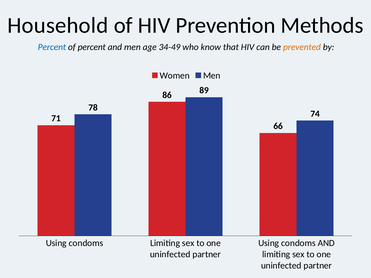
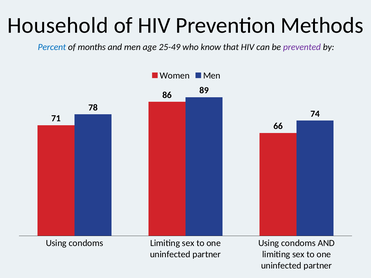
of percent: percent -> months (92, 47)
34-49: 34-49 -> 25-49 (170, 47)
prevented colour: orange -> purple (302, 47)
